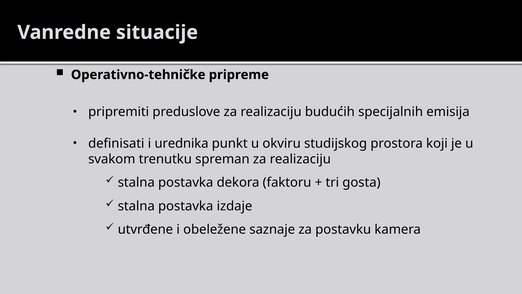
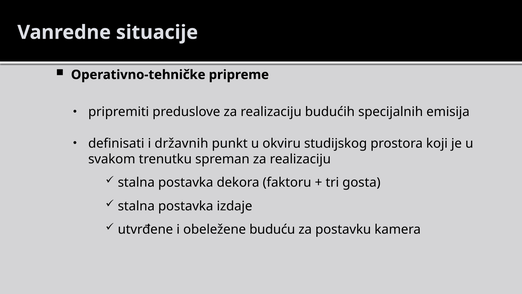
urednika: urednika -> državnih (181, 143)
saznaje: saznaje -> buduću (272, 229)
